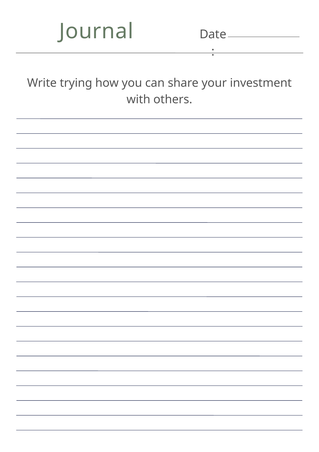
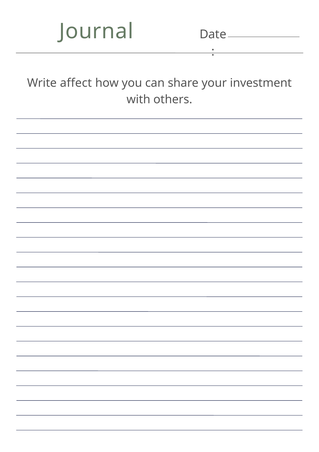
trying: trying -> affect (76, 83)
